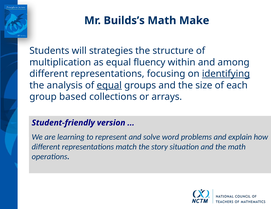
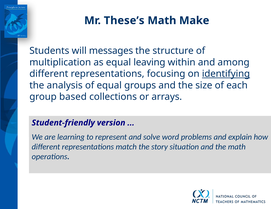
Builds’s: Builds’s -> These’s (124, 21)
strategies: strategies -> messages (111, 51)
fluency: fluency -> leaving (149, 62)
equal underline: present -> none (109, 85)
